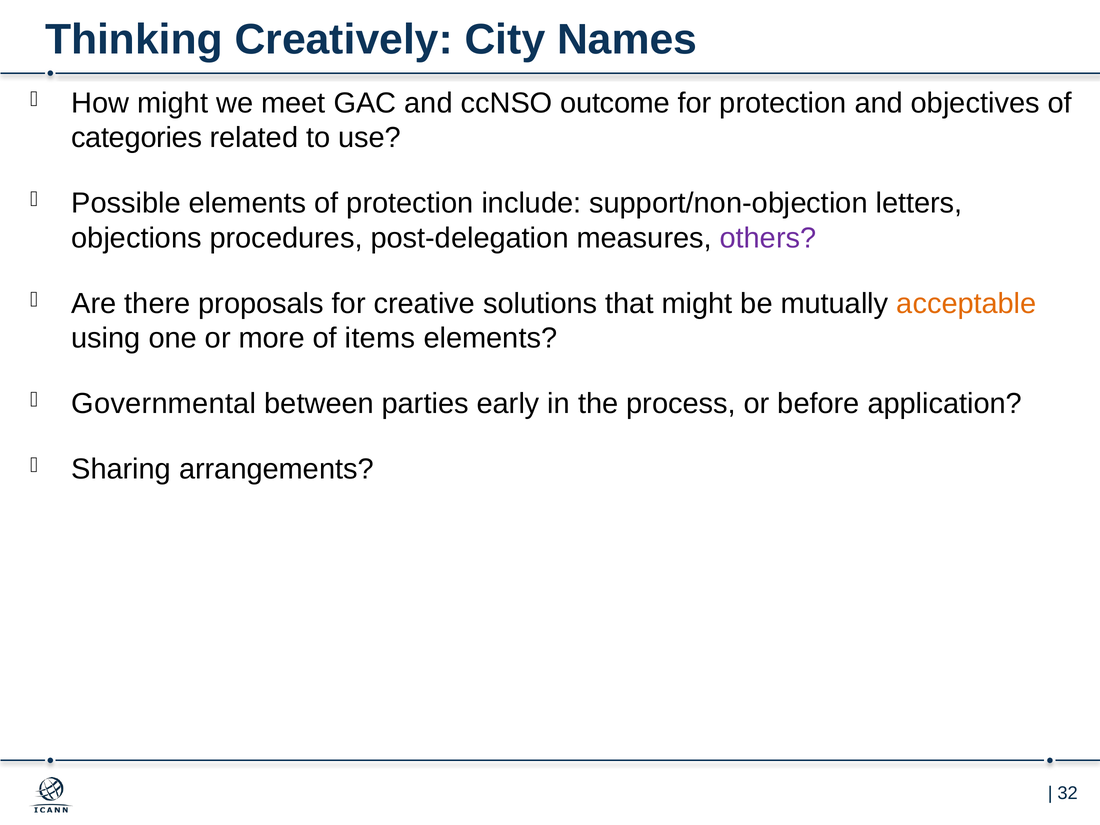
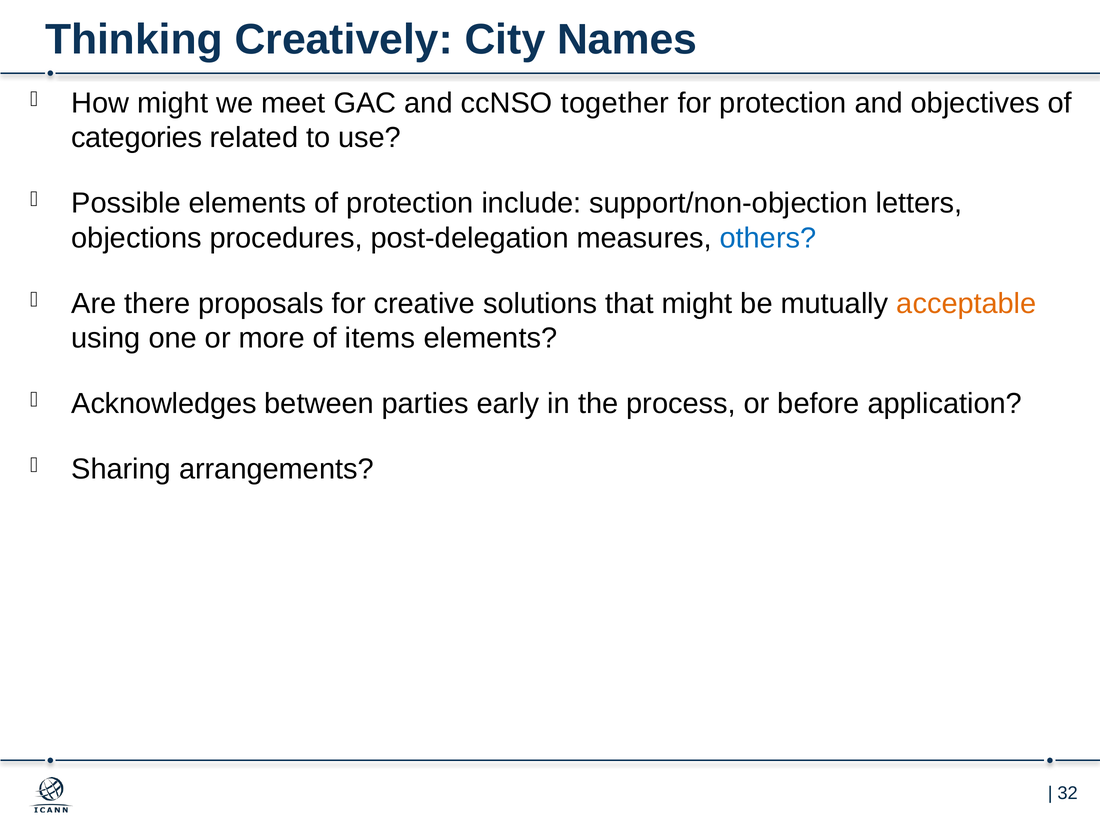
outcome: outcome -> together (615, 103)
others colour: purple -> blue (768, 238)
Governmental: Governmental -> Acknowledges (164, 404)
